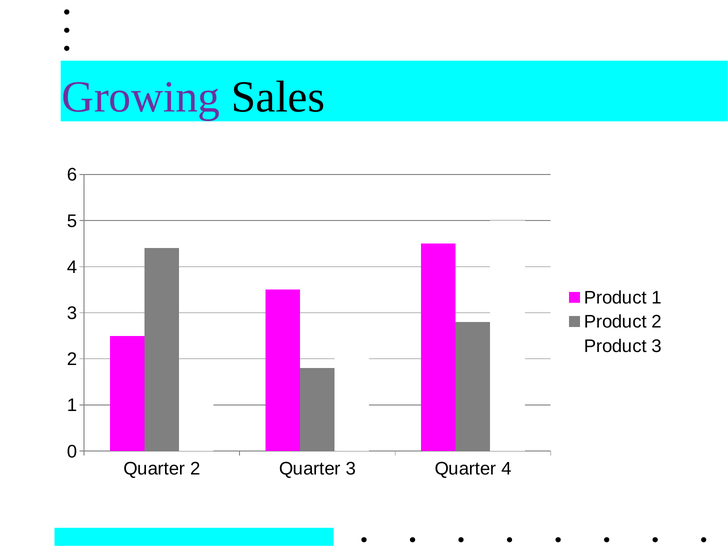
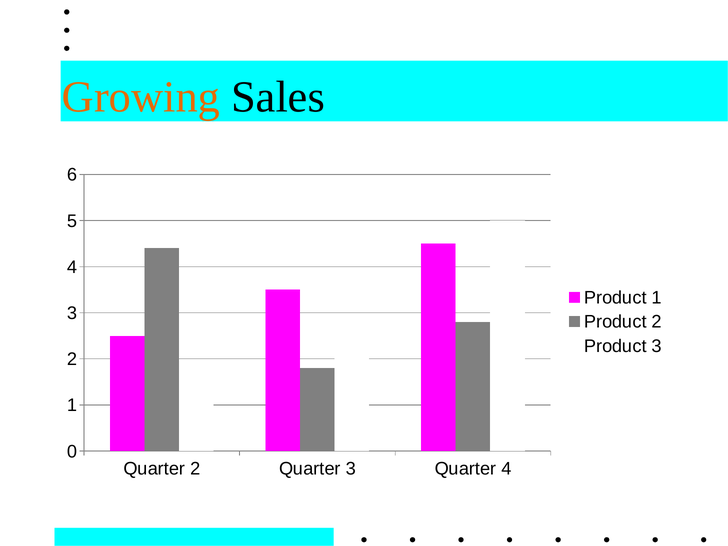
Growing colour: purple -> orange (141, 97)
